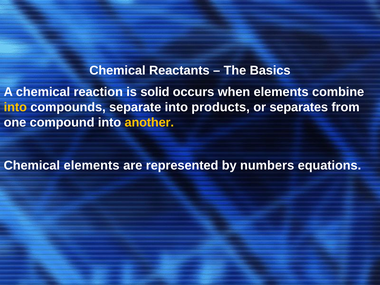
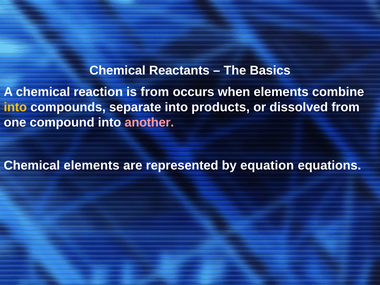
is solid: solid -> from (155, 92)
separates: separates -> dissolved (299, 107)
another colour: yellow -> pink (149, 122)
numbers: numbers -> equation (267, 166)
